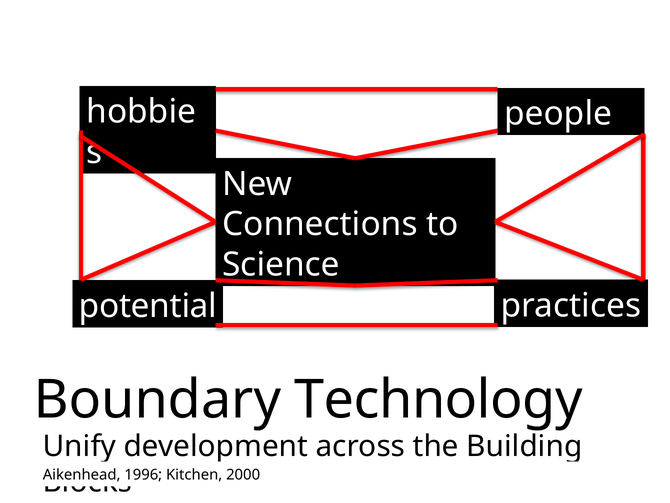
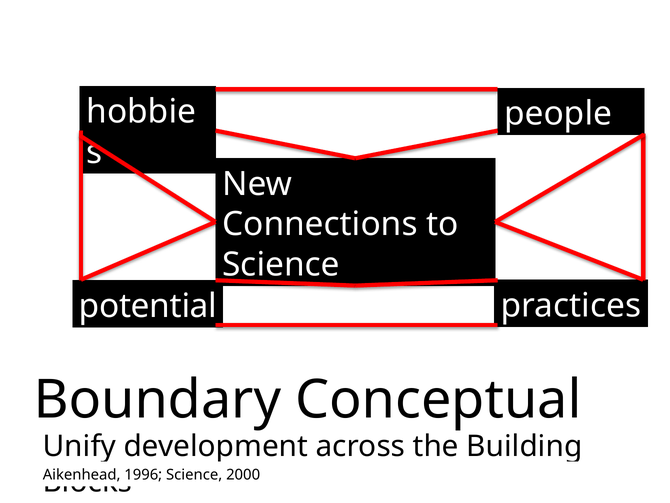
Technology: Technology -> Conceptual (438, 399)
1996 Kitchen: Kitchen -> Science (194, 474)
